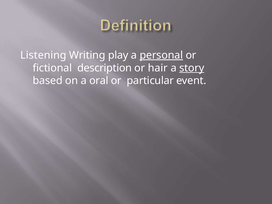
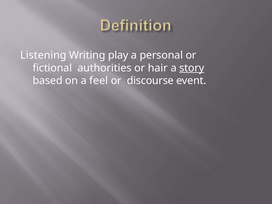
personal underline: present -> none (161, 55)
description: description -> authorities (105, 68)
oral: oral -> feel (99, 81)
particular: particular -> discourse (150, 81)
